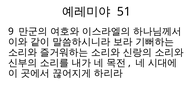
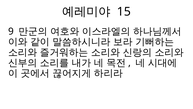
51: 51 -> 15 (124, 12)
